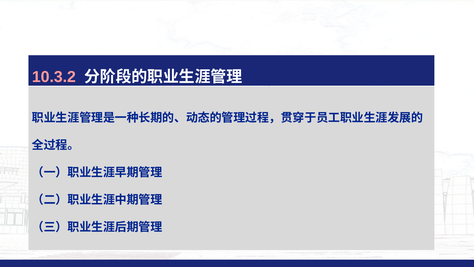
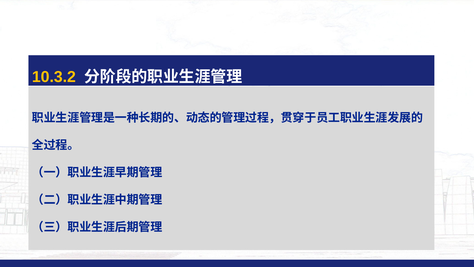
10.3.2 colour: pink -> yellow (54, 77)
